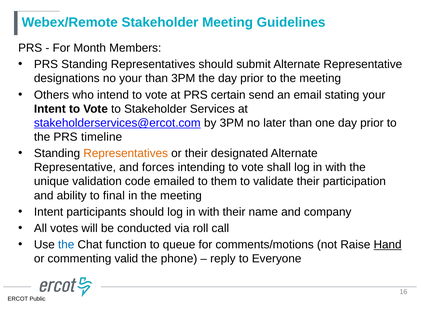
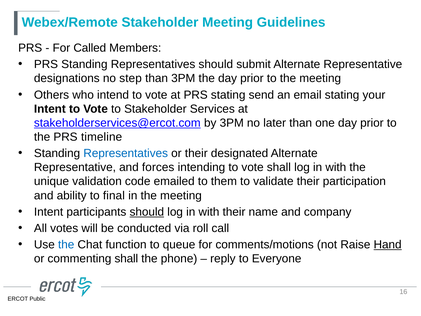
Month: Month -> Called (90, 48)
no your: your -> step (131, 78)
PRS certain: certain -> stating (228, 95)
Representatives colour: orange -> blue (126, 153)
should underline: none -> present (147, 212)
commenting valid: valid -> shall (126, 259)
